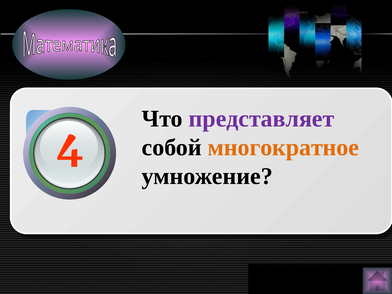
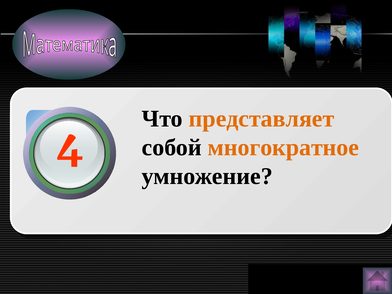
представляет colour: purple -> orange (261, 119)
